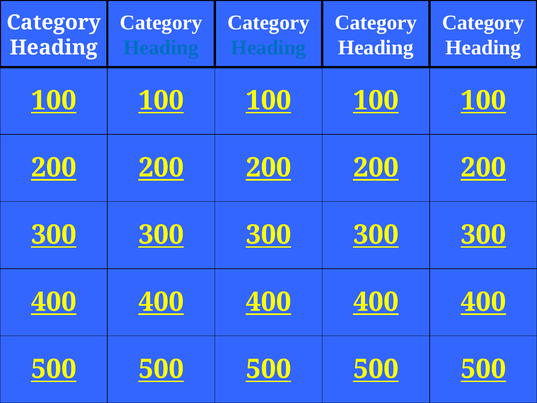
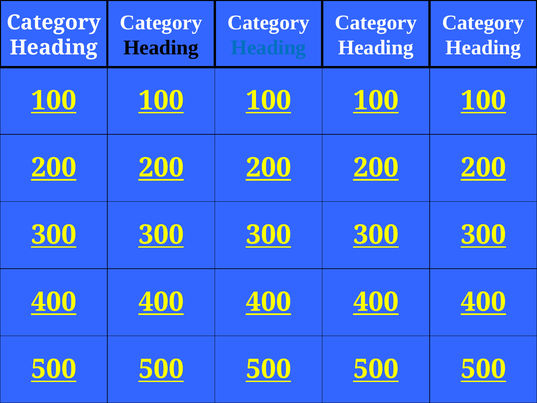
Heading colour: blue -> black (161, 48)
